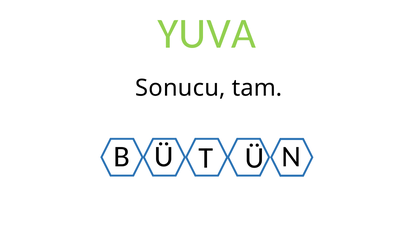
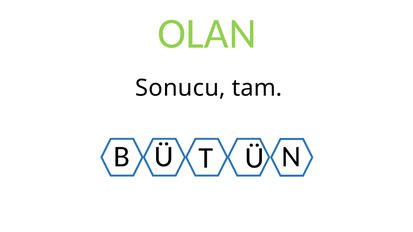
YUVA: YUVA -> OLAN (207, 34)
